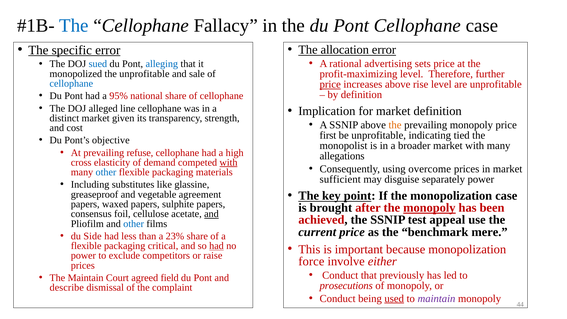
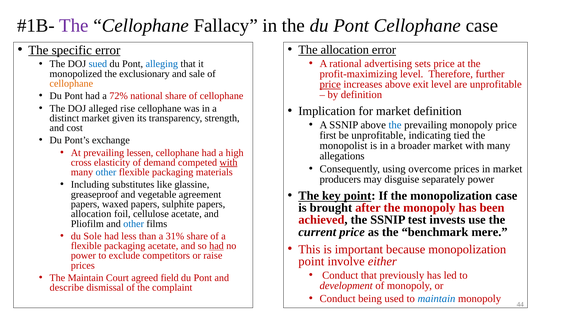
The colour: blue -> purple (74, 26)
the unprofitable: unprofitable -> exclusionary (145, 74)
cellophane colour: blue -> orange (71, 84)
rise: rise -> exit (421, 84)
95%: 95% -> 72% (119, 96)
line: line -> rise (128, 108)
the colour: orange -> blue (395, 125)
objective: objective -> exchange (111, 140)
refuse: refuse -> lessen (140, 153)
sufficient: sufficient -> producers (340, 179)
monopoly underline: present -> none (429, 208)
consensus: consensus -> allocation (91, 214)
and underline: present -> none (211, 214)
appeal: appeal -> invests (447, 220)
Side: Side -> Sole (93, 236)
23%: 23% -> 31% (175, 236)
packaging critical: critical -> acetate (163, 246)
force: force -> point (311, 261)
prosecutions: prosecutions -> development (346, 286)
used underline: present -> none (394, 299)
maintain colour: purple -> blue (437, 299)
